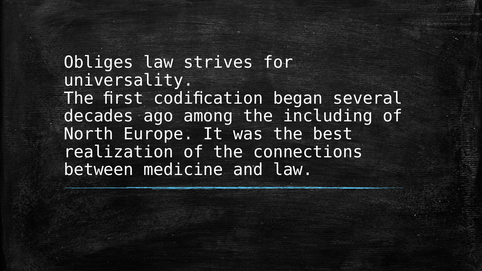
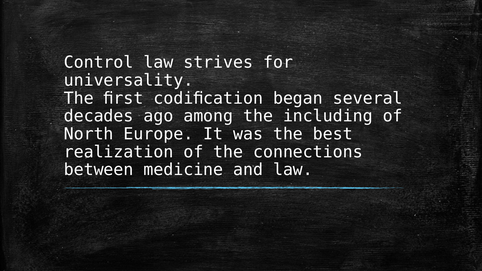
Obliges: Obliges -> Control (99, 63)
